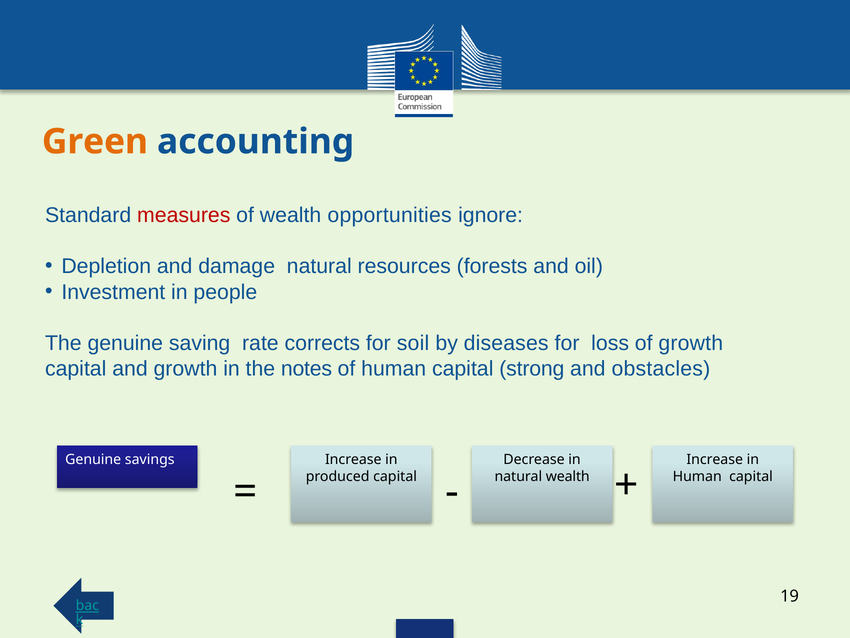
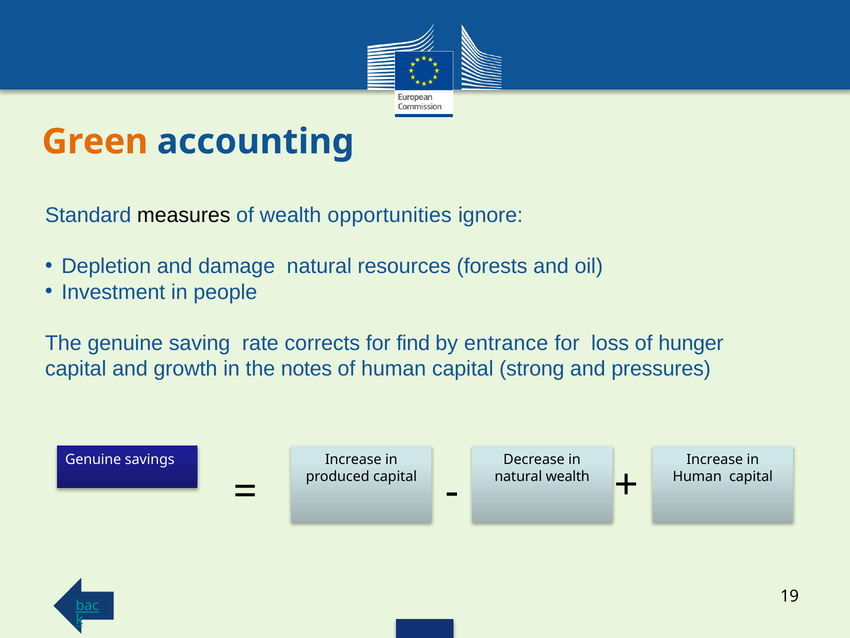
measures colour: red -> black (184, 215)
soil: soil -> find (413, 343)
diseases: diseases -> entrance (506, 343)
of growth: growth -> hunger (691, 343)
obstacles: obstacles -> pressures (661, 368)
